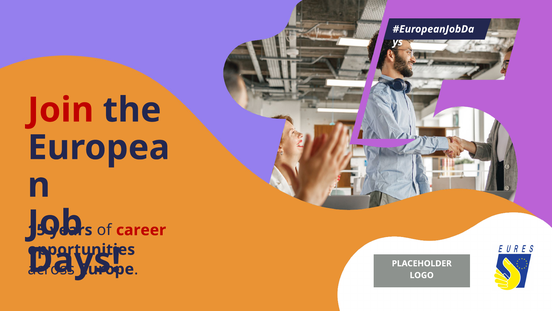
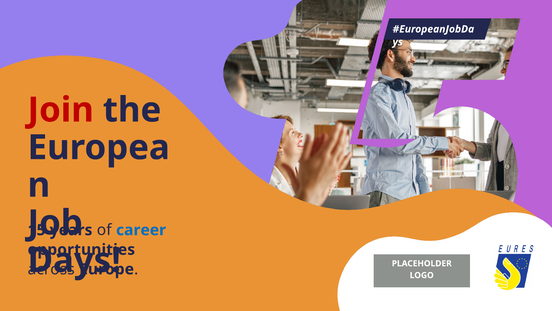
career colour: red -> blue (141, 230)
